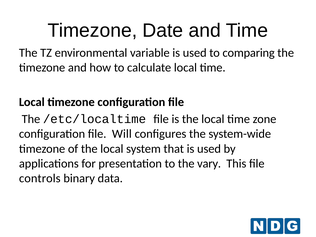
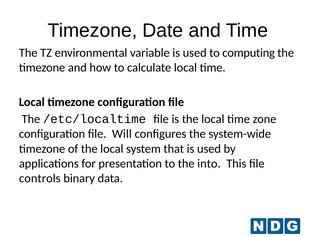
comparing: comparing -> computing (249, 53)
vary: vary -> into (209, 163)
